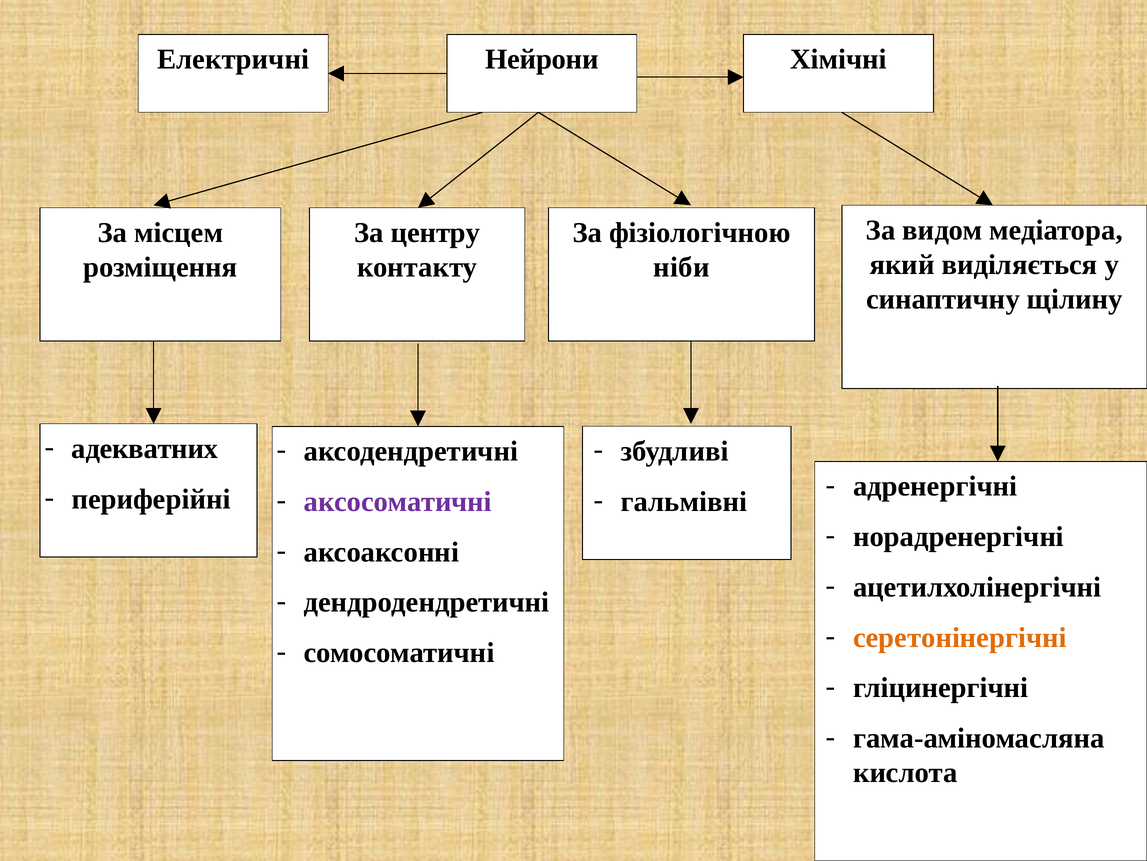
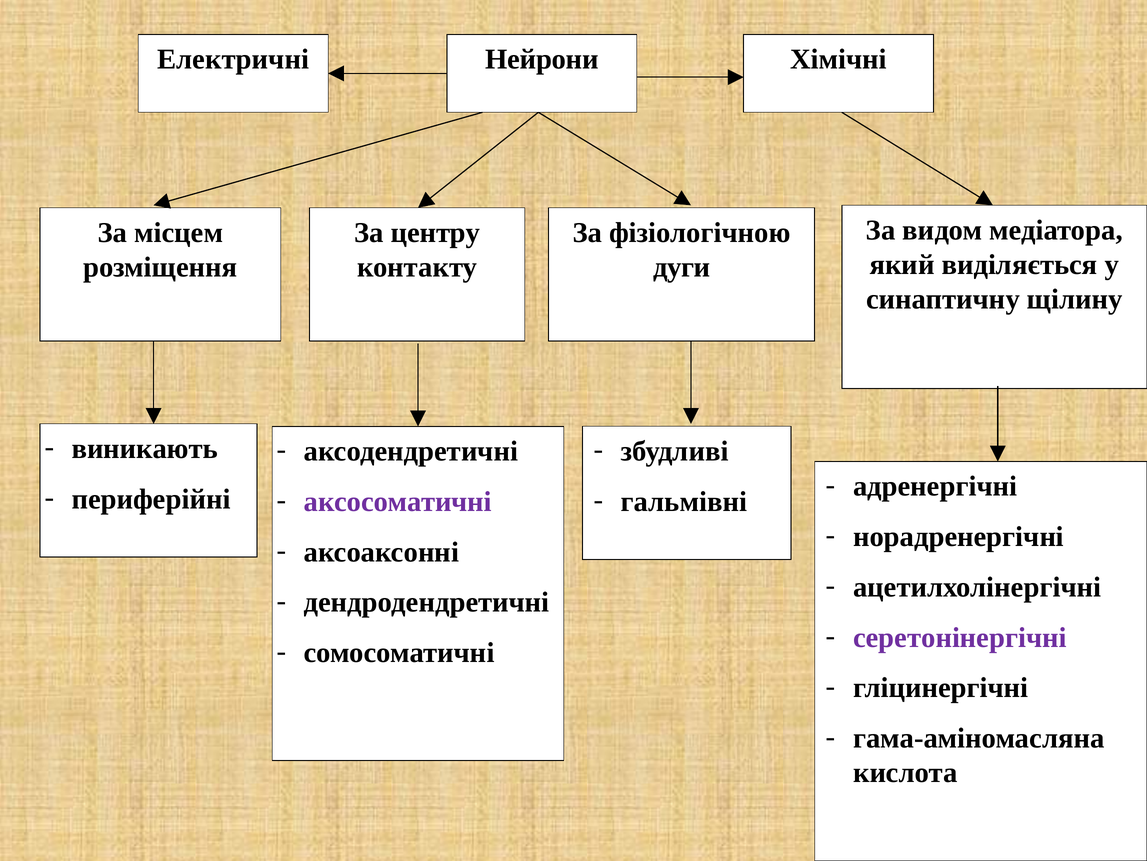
ніби: ніби -> дуги (682, 267)
адекватних: адекватних -> виникають (145, 448)
серетонінергічні colour: orange -> purple (960, 637)
